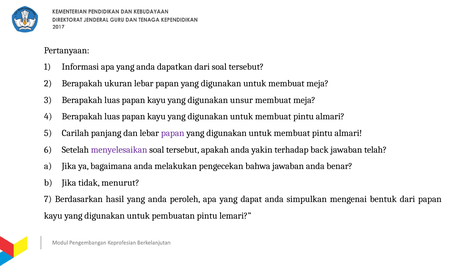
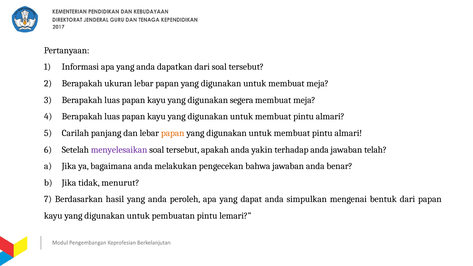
unsur: unsur -> segera (242, 100)
papan colour: purple -> orange (173, 133)
terhadap back: back -> anda (320, 150)
